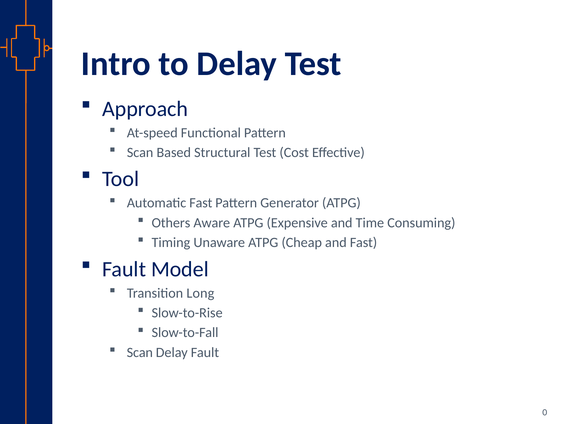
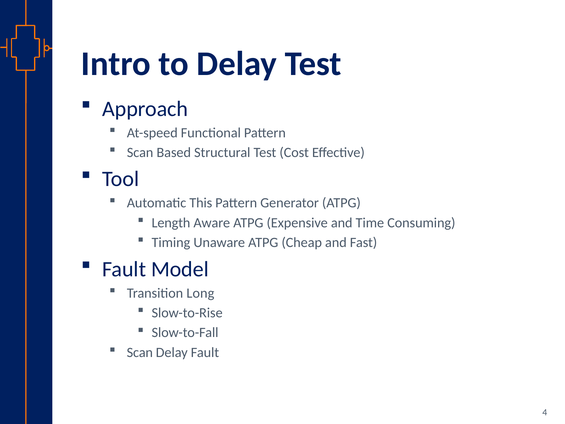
Automatic Fast: Fast -> This (201, 203)
Others: Others -> Length (171, 223)
0: 0 -> 4 (545, 412)
